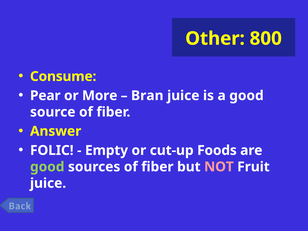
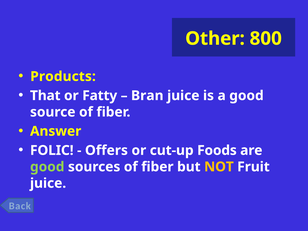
Consume: Consume -> Products (63, 76)
Pear: Pear -> That (45, 96)
More: More -> Fatty (100, 96)
Empty: Empty -> Offers (106, 150)
NOT colour: pink -> yellow (219, 167)
